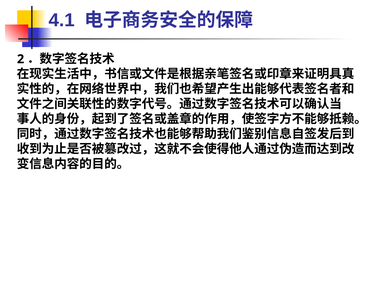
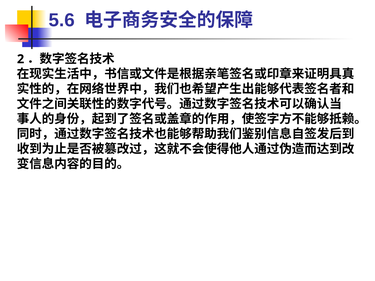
4.1: 4.1 -> 5.6 (62, 20)
